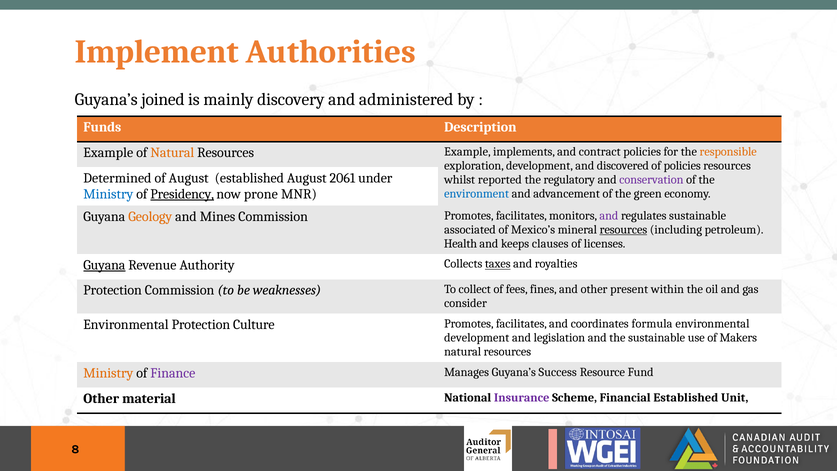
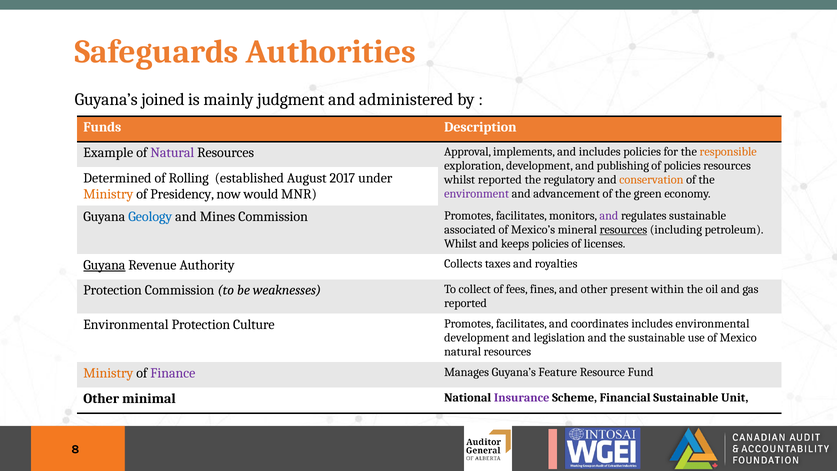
Implement: Implement -> Safeguards (157, 52)
discovery: discovery -> judgment (291, 99)
Natural colour: orange -> purple (172, 153)
Resources Example: Example -> Approval (468, 152)
and contract: contract -> includes (600, 152)
discovered: discovered -> publishing (623, 166)
of August: August -> Rolling (189, 178)
2061: 2061 -> 2017 (342, 178)
conservation colour: purple -> orange (651, 180)
Ministry colour: blue -> orange (108, 194)
Presidency underline: present -> none (182, 194)
prone: prone -> would (261, 194)
environment colour: blue -> purple (477, 194)
Geology colour: orange -> blue (150, 216)
Health: Health -> Whilst (460, 243)
keeps clauses: clauses -> policies (550, 243)
taxes underline: present -> none (498, 264)
consider: consider -> reported (466, 303)
coordinates formula: formula -> includes (652, 324)
Makers: Makers -> Mexico (738, 338)
Success: Success -> Feature (558, 372)
material: material -> minimal (149, 399)
Financial Established: Established -> Sustainable (686, 398)
